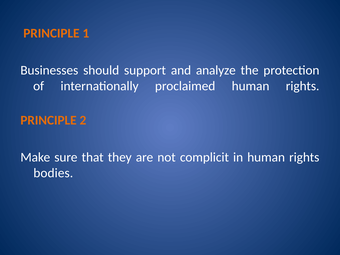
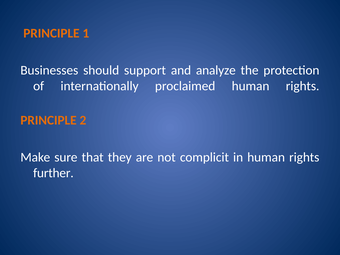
bodies: bodies -> further (53, 173)
